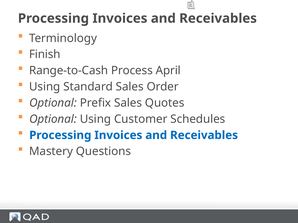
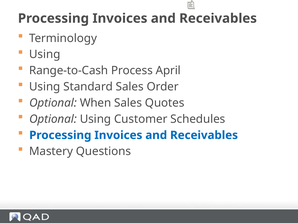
Finish: Finish -> Using (45, 54)
Prefix: Prefix -> When (96, 103)
